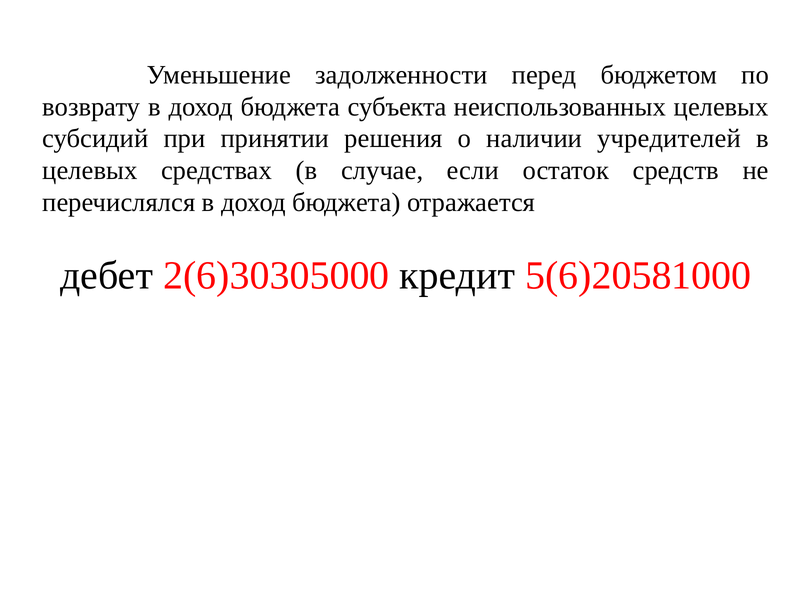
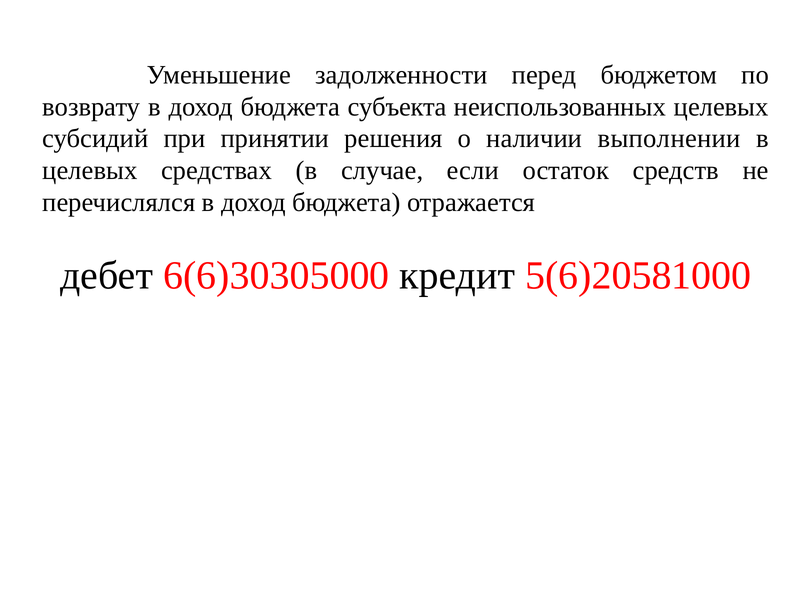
учредителей: учредителей -> выполнении (669, 139)
2(6)30305000: 2(6)30305000 -> 6(6)30305000 (276, 275)
